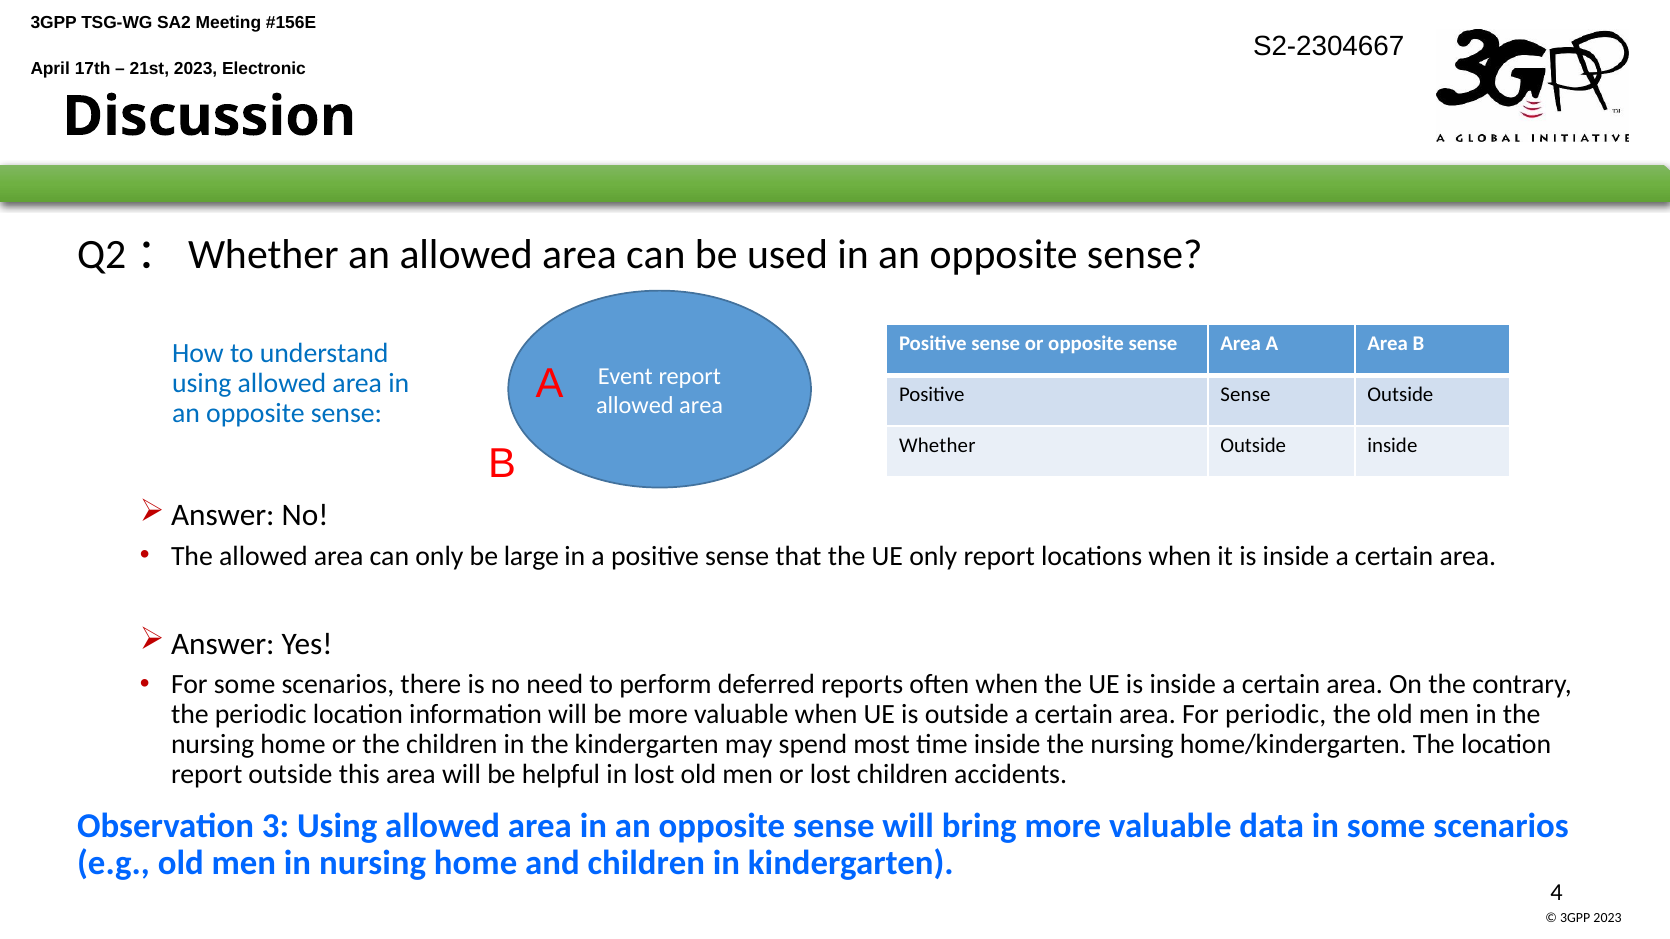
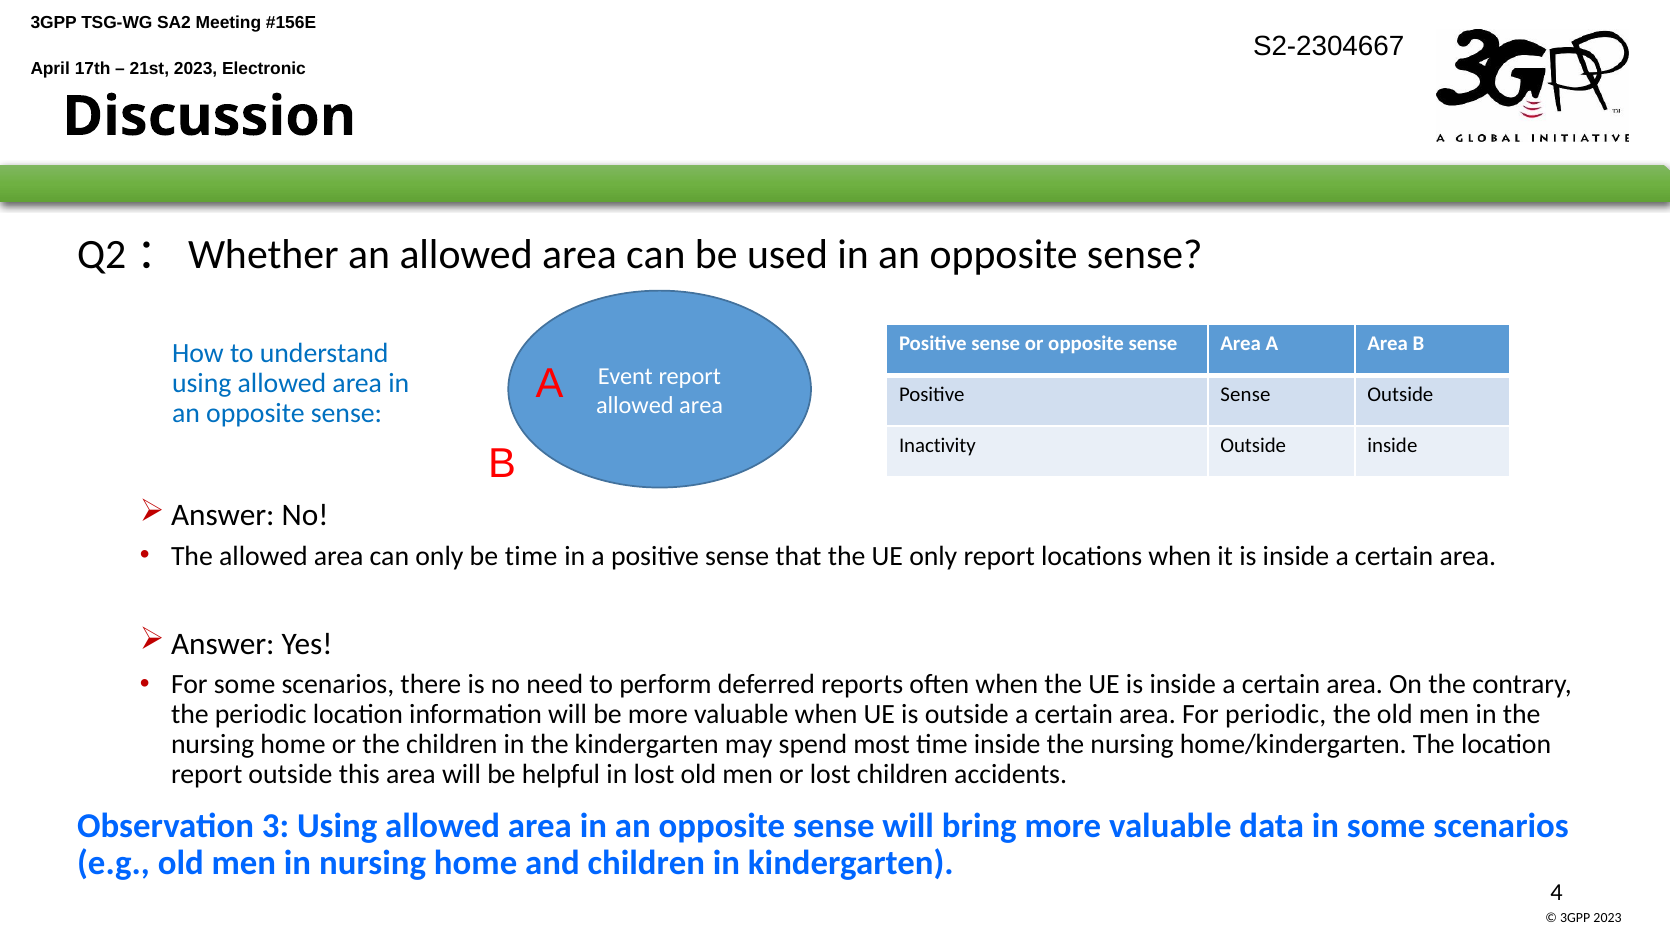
Whether: Whether -> Inactivity (937, 445)
be large: large -> time (531, 556)
